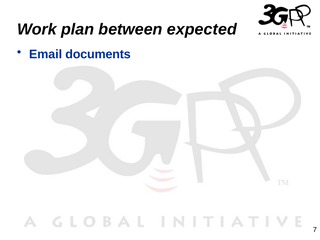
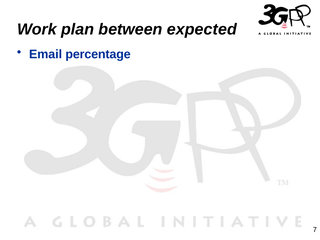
documents: documents -> percentage (98, 54)
